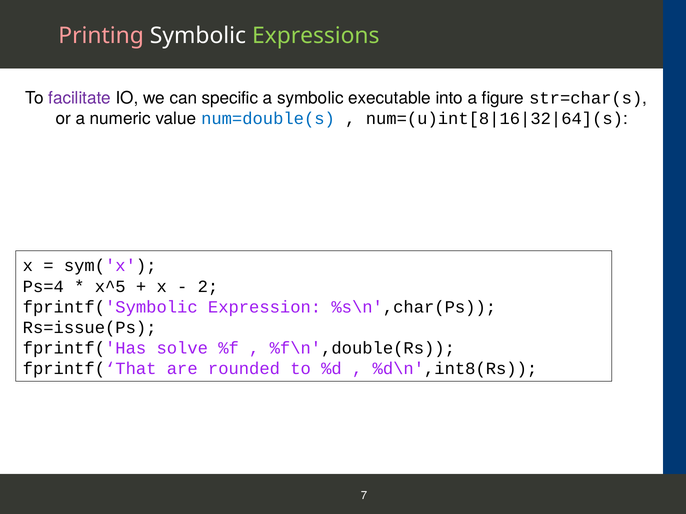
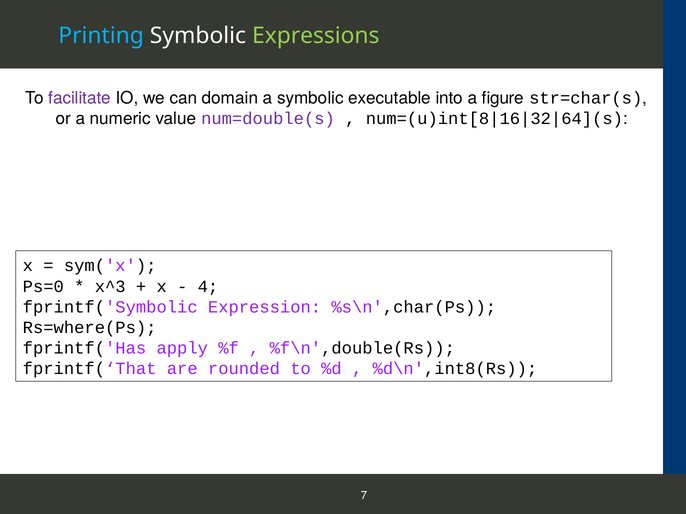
Printing colour: pink -> light blue (101, 36)
specific: specific -> domain (230, 98)
num=double(s colour: blue -> purple (268, 119)
Ps=4: Ps=4 -> Ps=0 (43, 287)
x^5: x^5 -> x^3 (110, 287)
2: 2 -> 4 (208, 287)
Rs=issue(Ps: Rs=issue(Ps -> Rs=where(Ps (90, 328)
solve: solve -> apply (182, 348)
